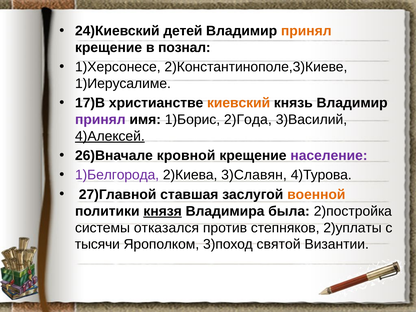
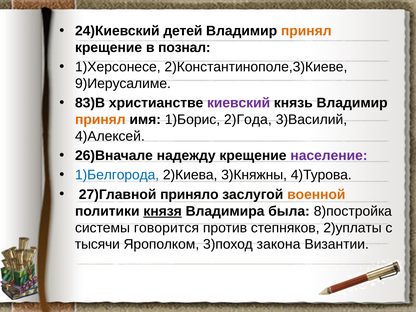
1)Иерусалиме: 1)Иерусалиме -> 9)Иерусалиме (123, 84)
17)В: 17)В -> 83)В (90, 103)
киевский colour: orange -> purple (239, 103)
принял colour: purple -> orange (100, 120)
4)Алексей underline: present -> none (110, 136)
кровной: кровной -> надежду (186, 156)
1)Белгорода colour: purple -> blue (117, 175)
3)Славян: 3)Славян -> 3)Княжны (254, 175)
ставшая: ставшая -> приняло (189, 194)
2)постройка: 2)постройка -> 8)постройка (353, 211)
отказался: отказался -> говорится (166, 228)
святой: святой -> закона (279, 244)
